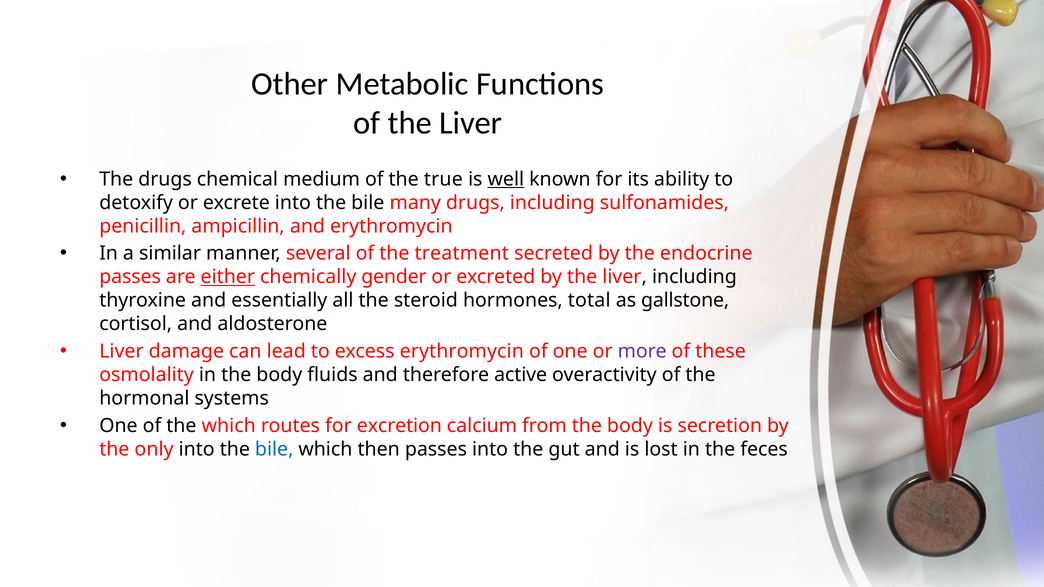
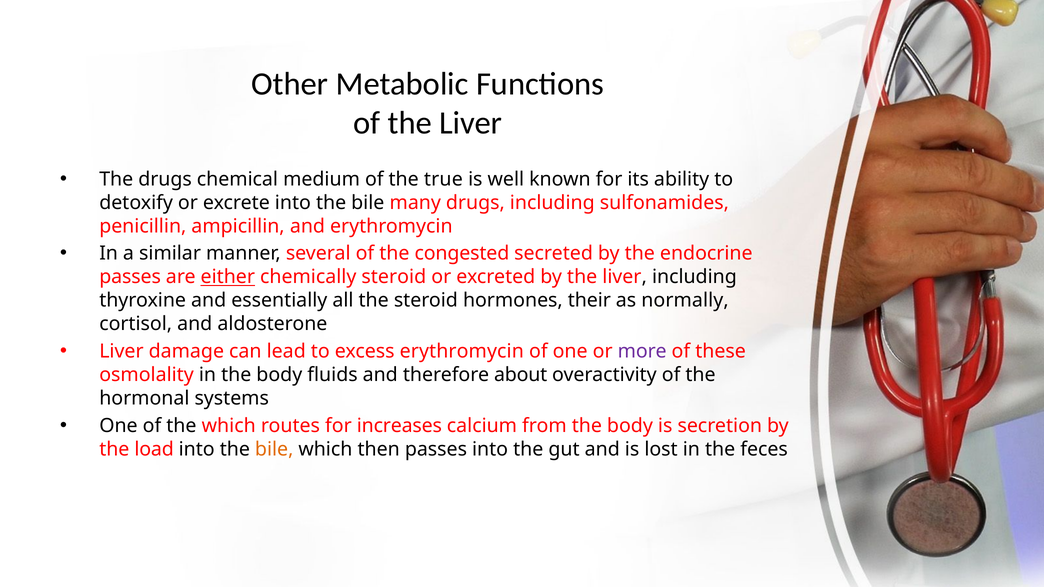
well underline: present -> none (506, 179)
treatment: treatment -> congested (462, 254)
chemically gender: gender -> steroid (394, 277)
total: total -> their (589, 301)
gallstone: gallstone -> normally (685, 301)
active: active -> about (521, 375)
excretion: excretion -> increases (399, 426)
only: only -> load (154, 449)
bile colour: blue -> orange (274, 449)
